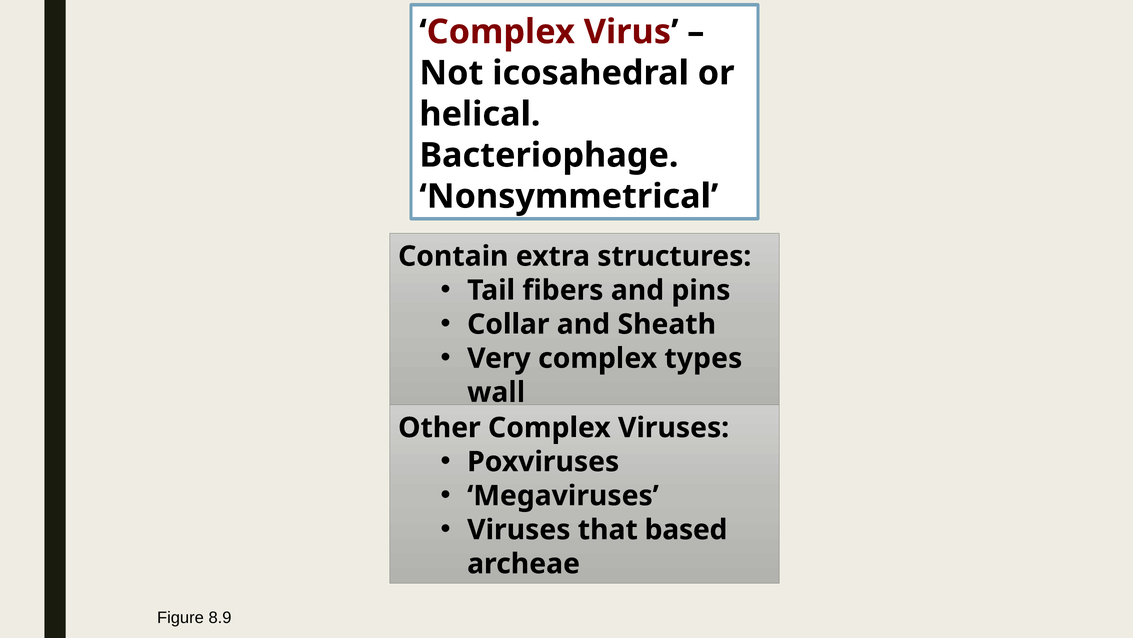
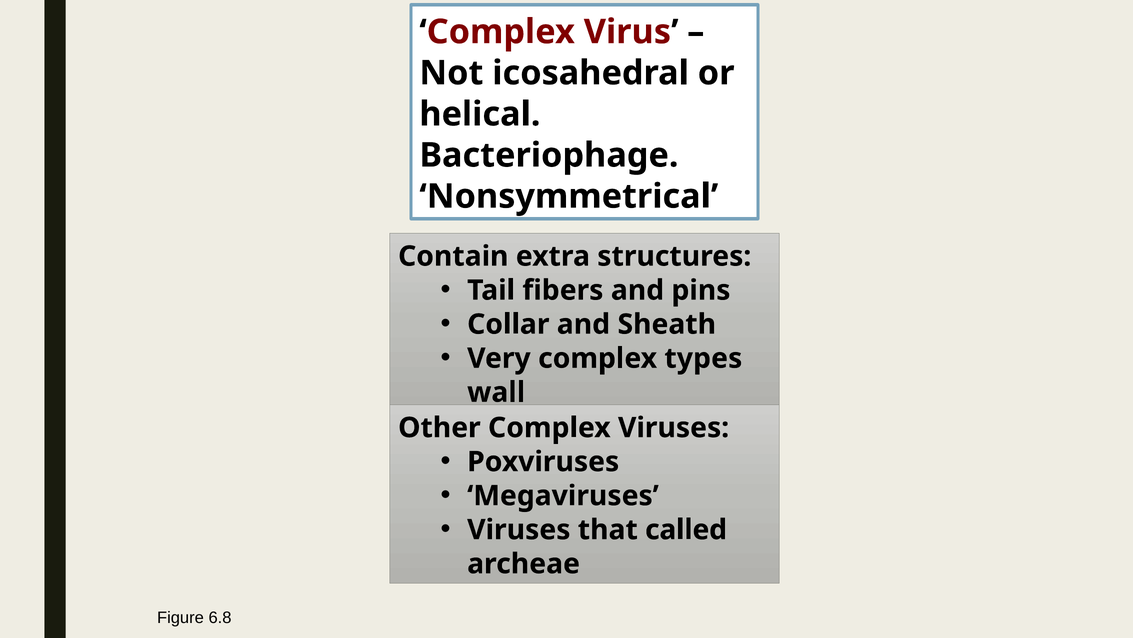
based: based -> called (686, 529)
8.9: 8.9 -> 6.8 (220, 617)
